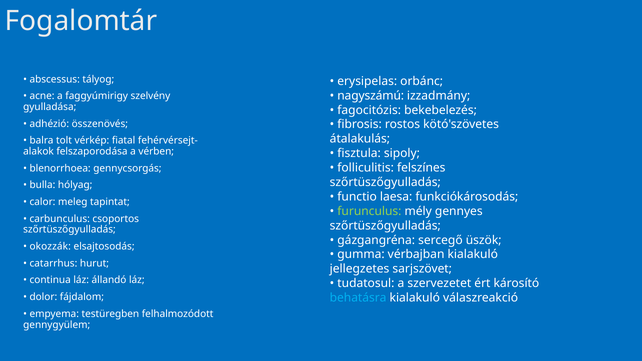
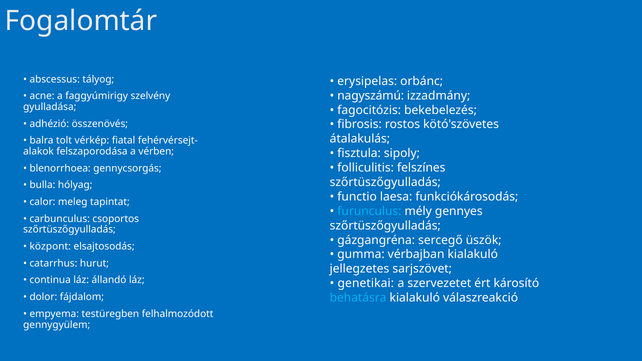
furunculus colour: light green -> light blue (369, 211)
okozzák: okozzák -> központ (50, 247)
tudatosul: tudatosul -> genetikai (366, 283)
